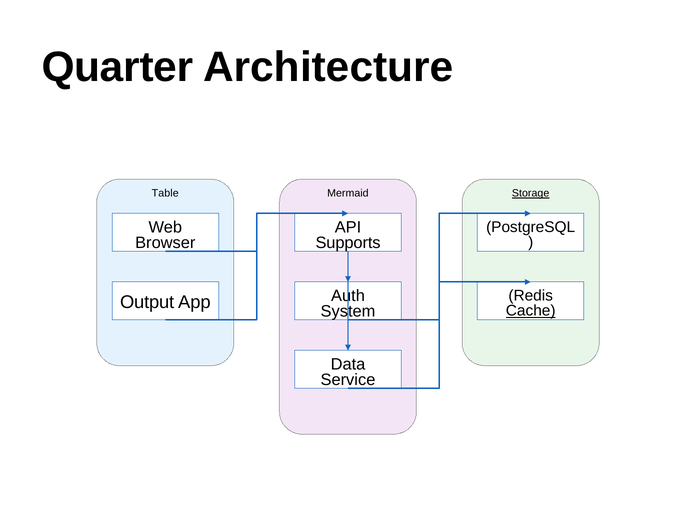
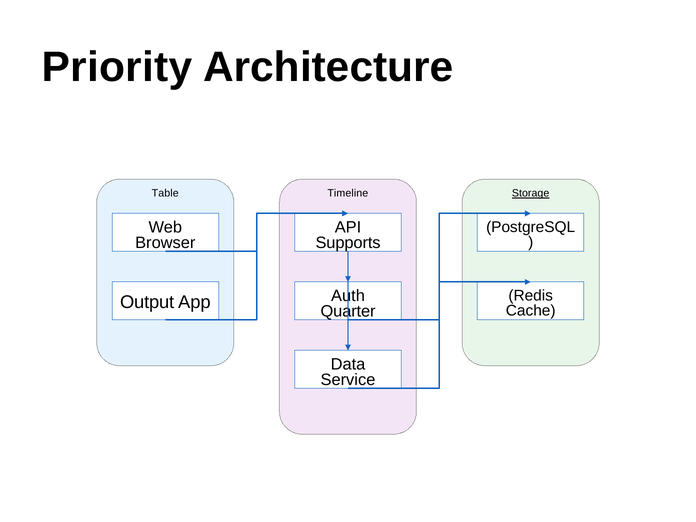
Quarter: Quarter -> Priority (117, 67)
Mermaid: Mermaid -> Timeline (348, 193)
Cache underline: present -> none (531, 311)
System: System -> Quarter (348, 311)
